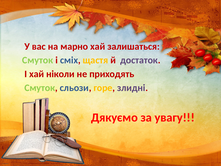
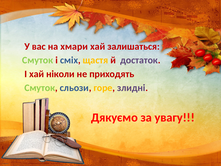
марно: марно -> хмари (74, 46)
